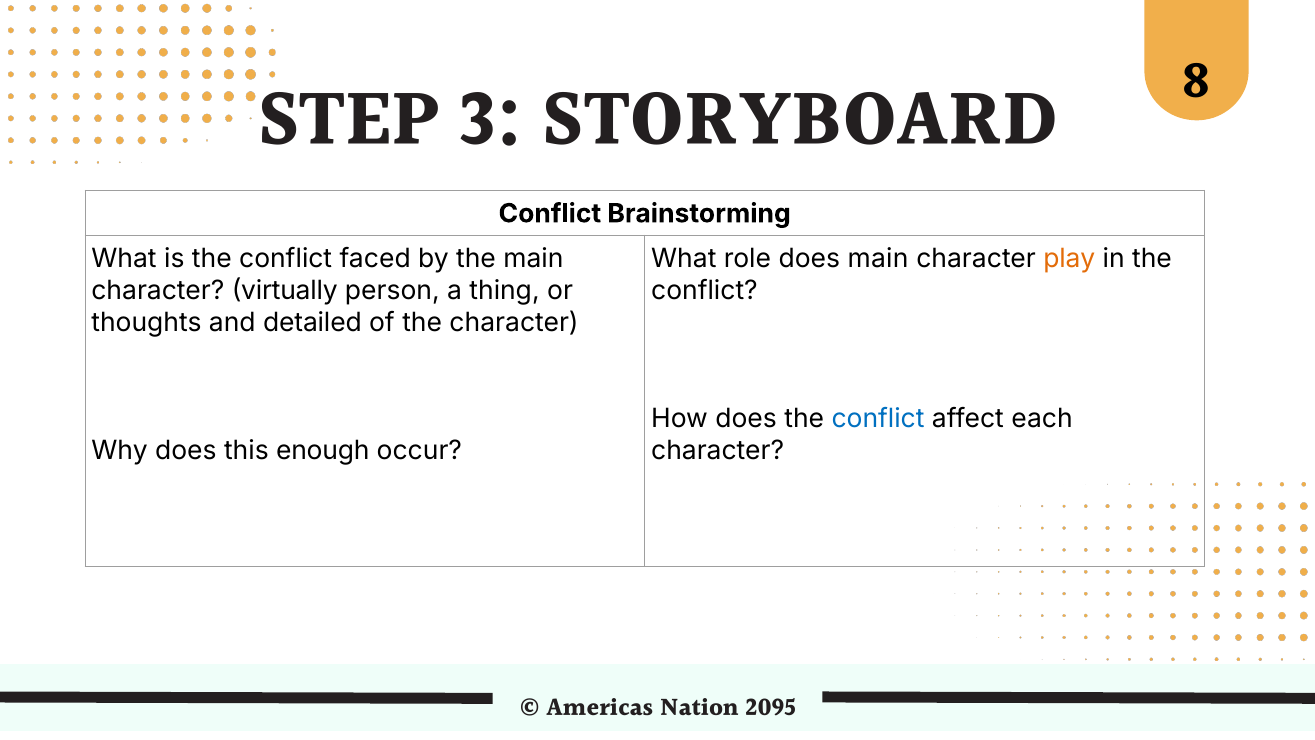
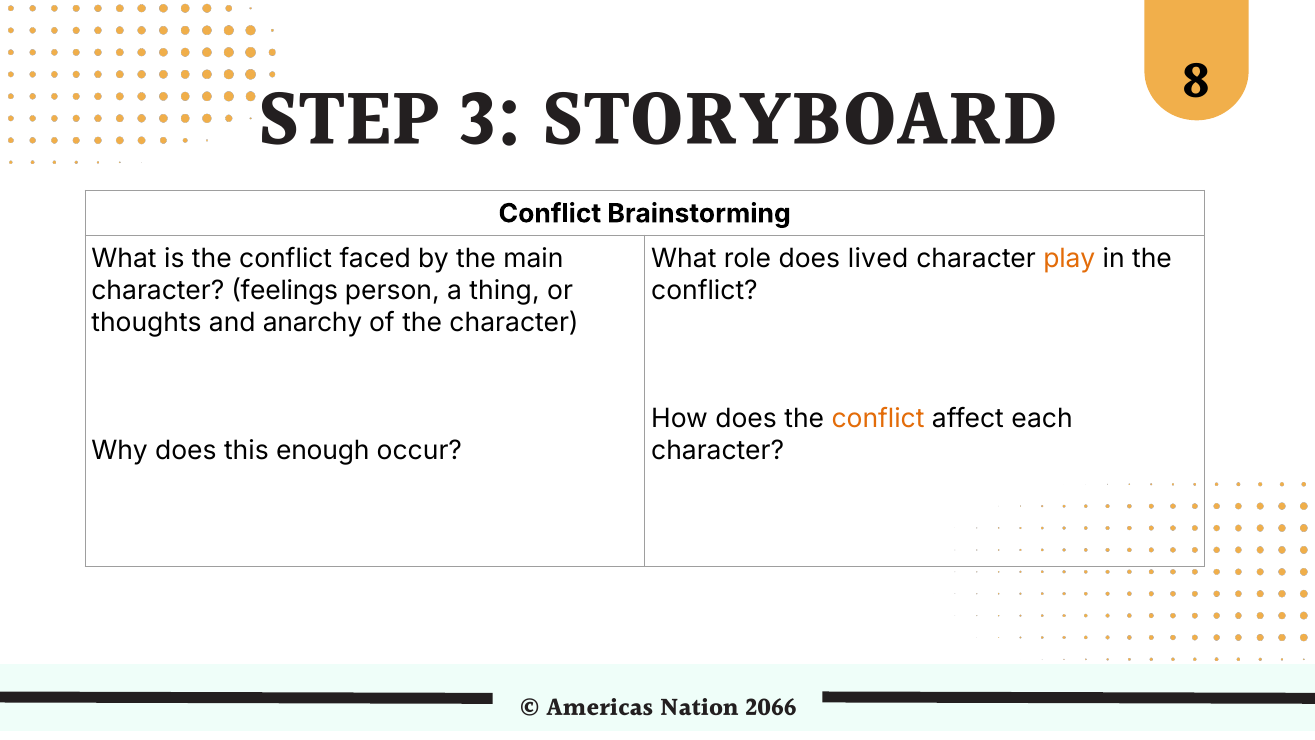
does main: main -> lived (878, 258)
virtually: virtually -> feelings (285, 290)
detailed: detailed -> anarchy (313, 322)
conflict colour: blue -> orange (878, 418)
2095: 2095 -> 2066 (771, 708)
